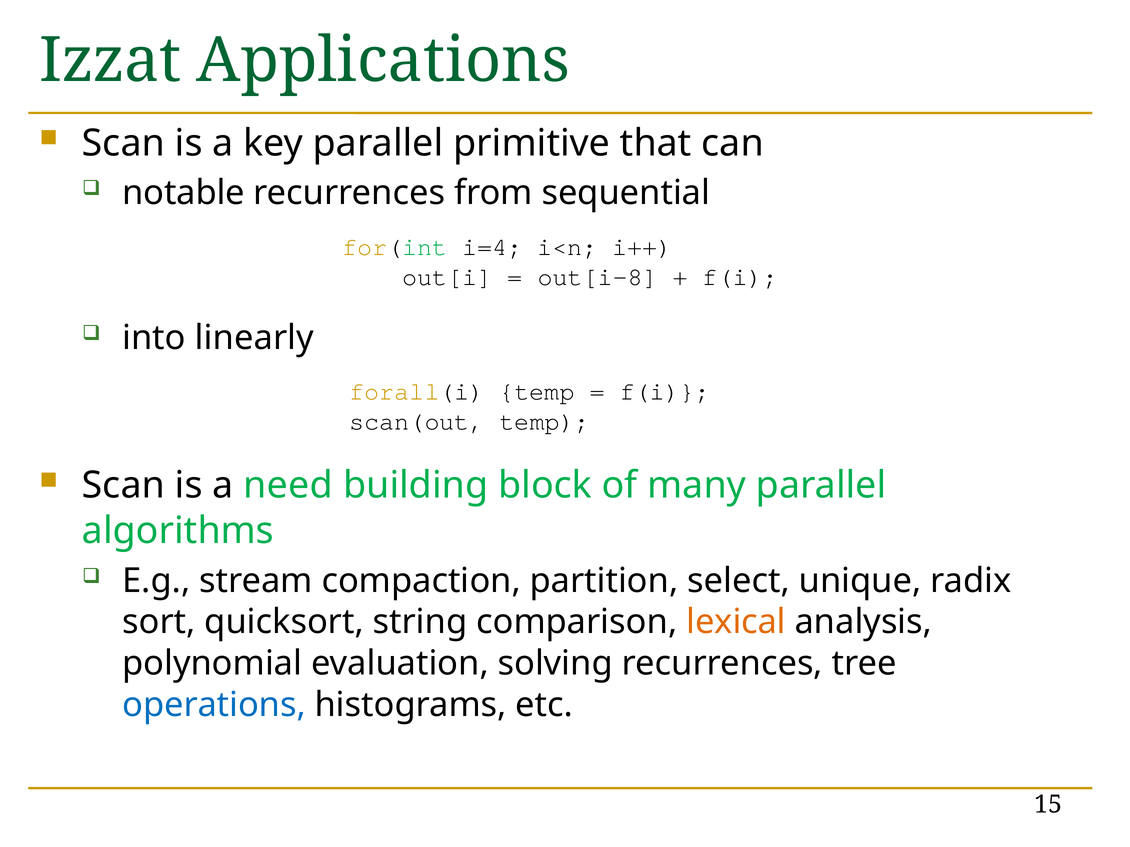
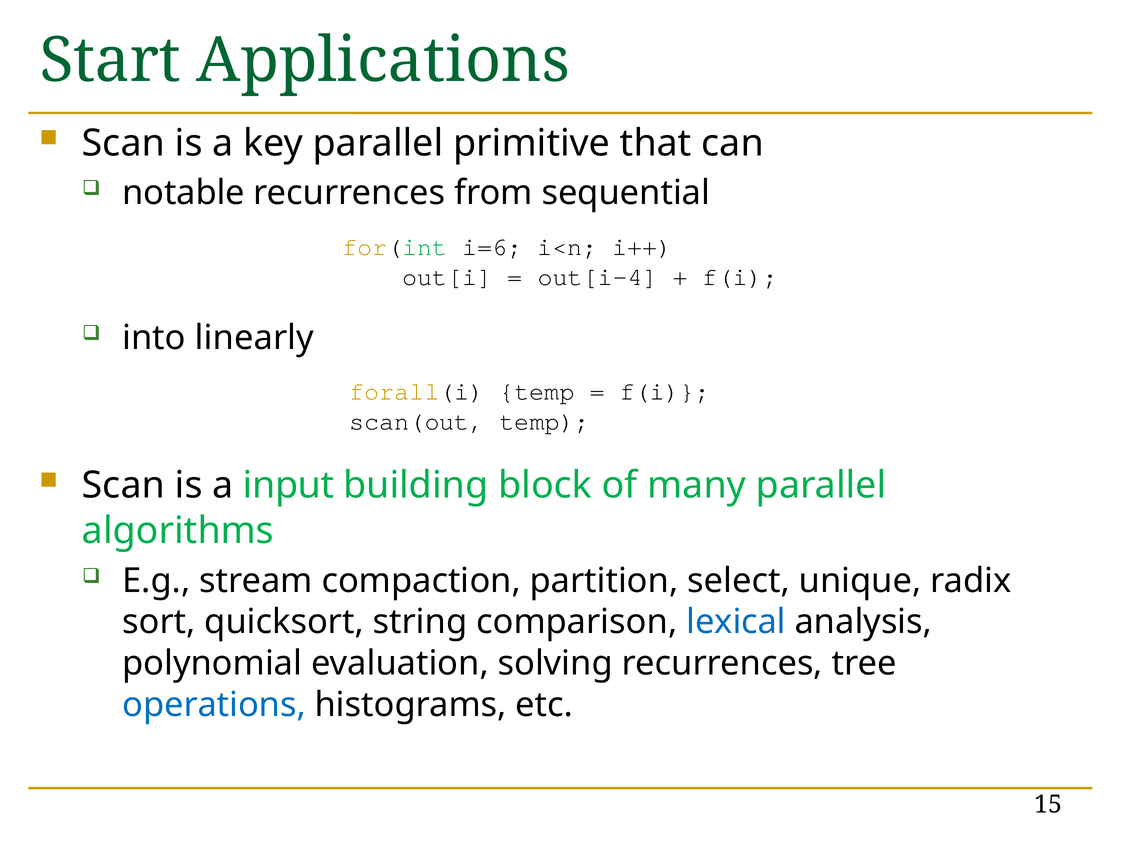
Izzat: Izzat -> Start (110, 61)
i=4: i=4 -> i=6 (492, 247)
out[i-8: out[i-8 -> out[i-4 (598, 277)
need: need -> input (289, 486)
lexical colour: orange -> blue (736, 622)
